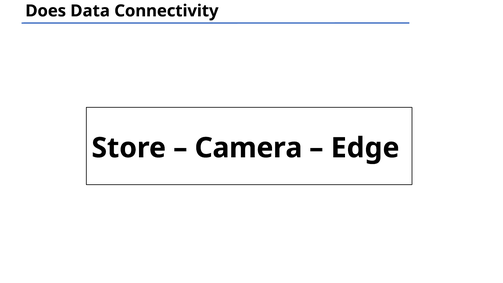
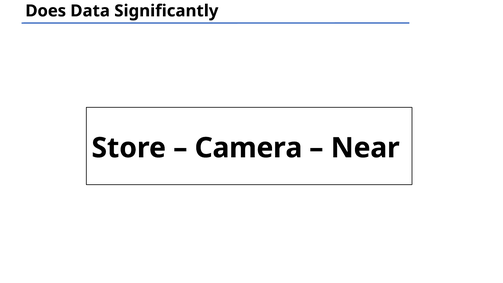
Connectivity: Connectivity -> Significantly (166, 11)
Edge: Edge -> Near (365, 148)
